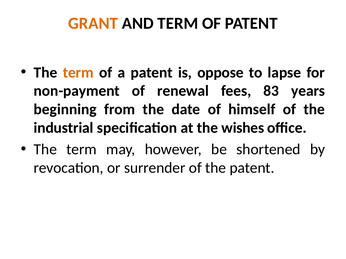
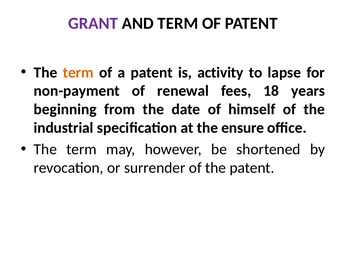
GRANT colour: orange -> purple (93, 23)
oppose: oppose -> activity (220, 73)
83: 83 -> 18 (271, 91)
wishes: wishes -> ensure (243, 128)
